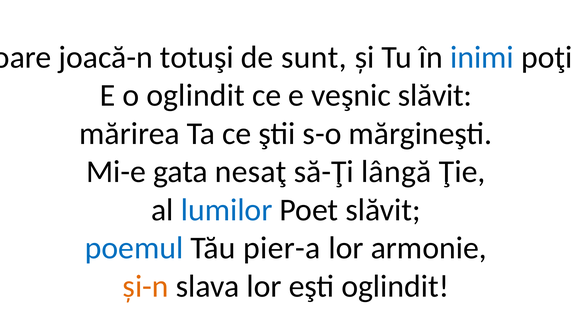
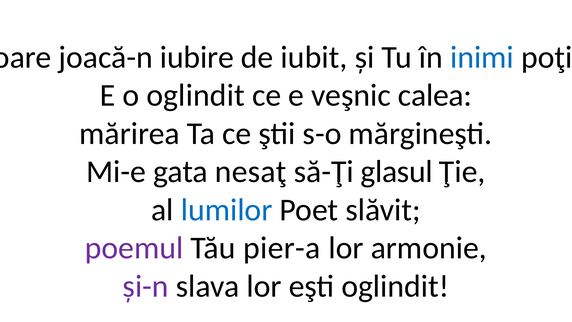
totuşi: totuşi -> iubire (197, 57)
sunt: sunt -> iubit (314, 57)
veşnic slăvit: slăvit -> calea (435, 95)
lângă: lângă -> glasul (397, 172)
poemul colour: blue -> purple (134, 248)
și-n colour: orange -> purple (146, 286)
